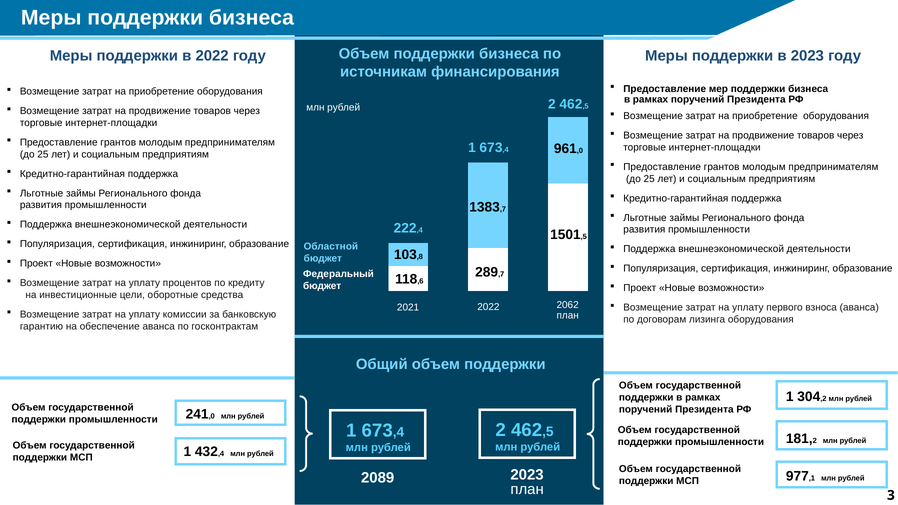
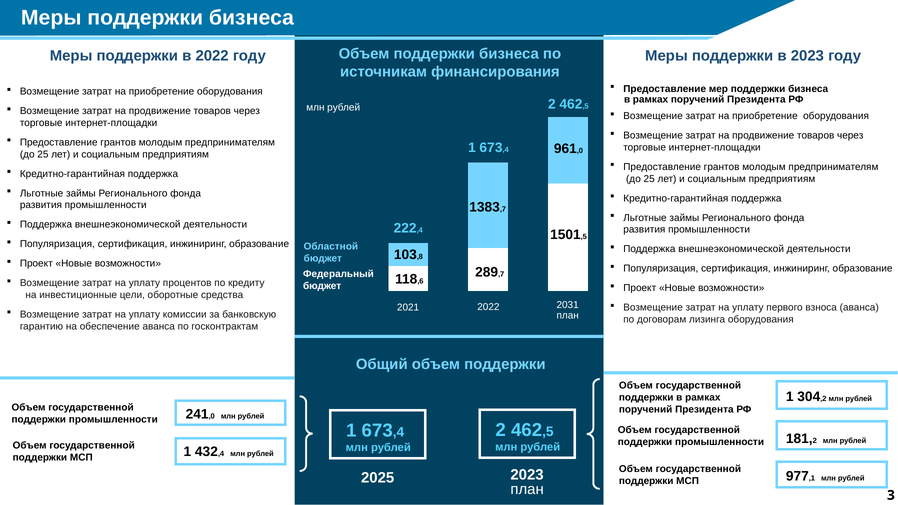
2062: 2062 -> 2031 (568, 305)
2089: 2089 -> 2025 (378, 478)
